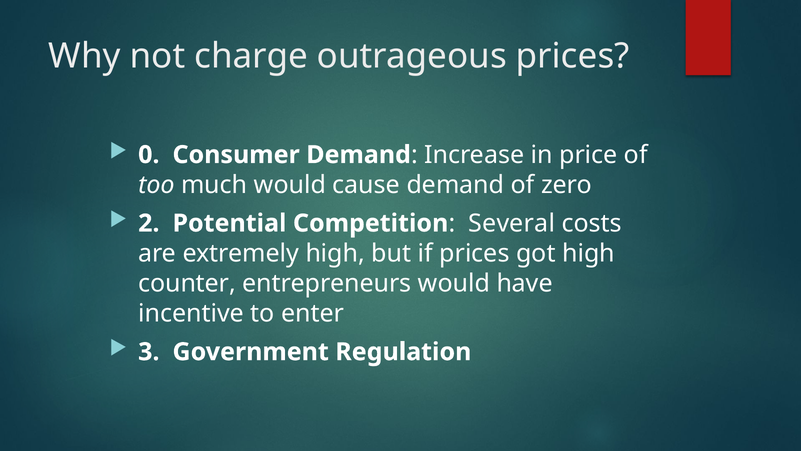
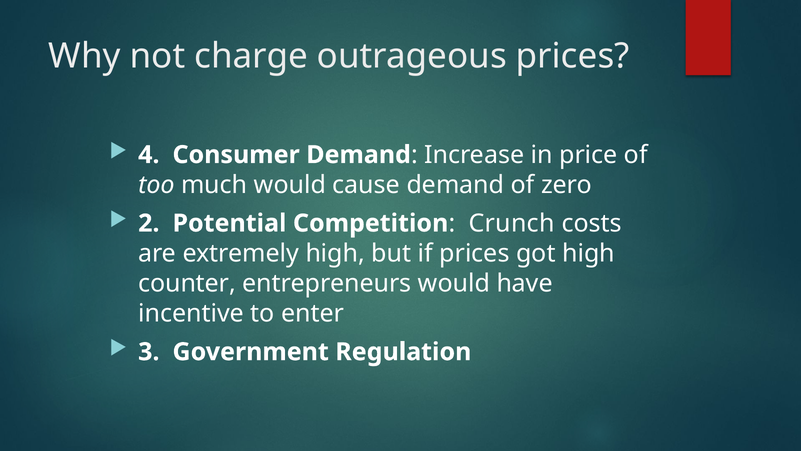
0: 0 -> 4 (149, 155)
Several: Several -> Crunch (512, 223)
